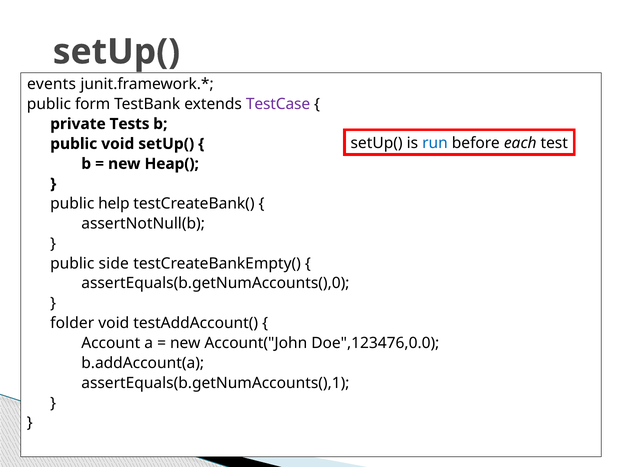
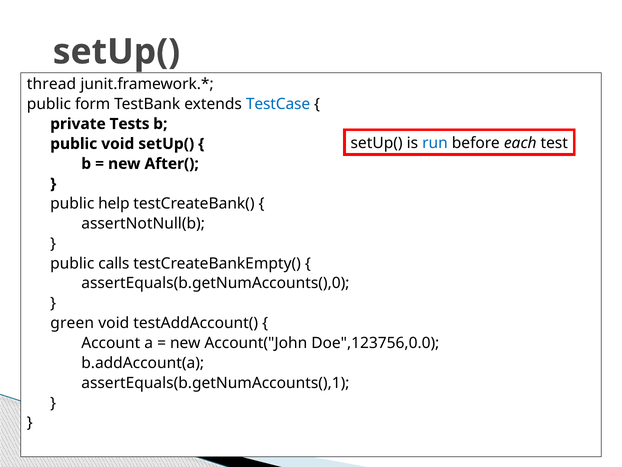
events: events -> thread (52, 84)
TestCase colour: purple -> blue (278, 104)
Heap(: Heap( -> After( (172, 164)
side: side -> calls (114, 263)
folder: folder -> green (72, 323)
Doe",123476,0.0: Doe",123476,0.0 -> Doe",123756,0.0 (375, 343)
